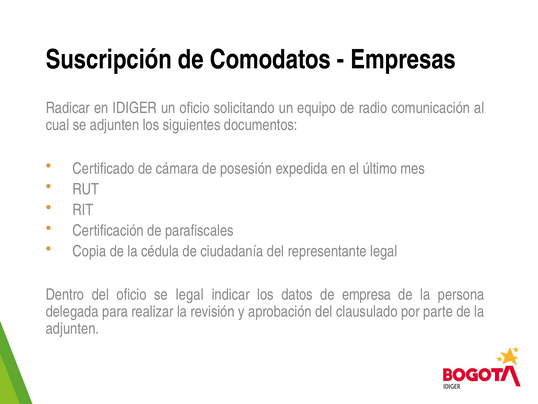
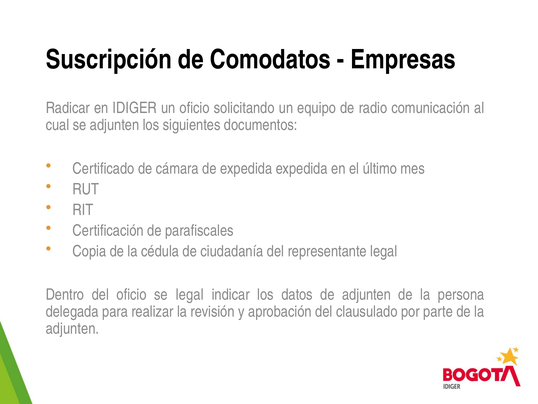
de posesión: posesión -> expedida (246, 168)
de empresa: empresa -> adjunten (367, 294)
